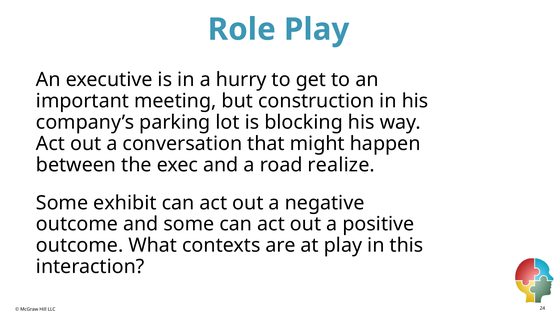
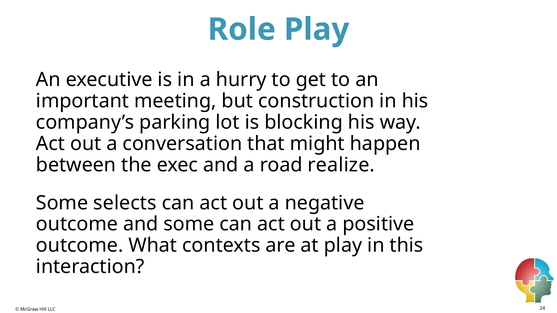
exhibit: exhibit -> selects (125, 203)
